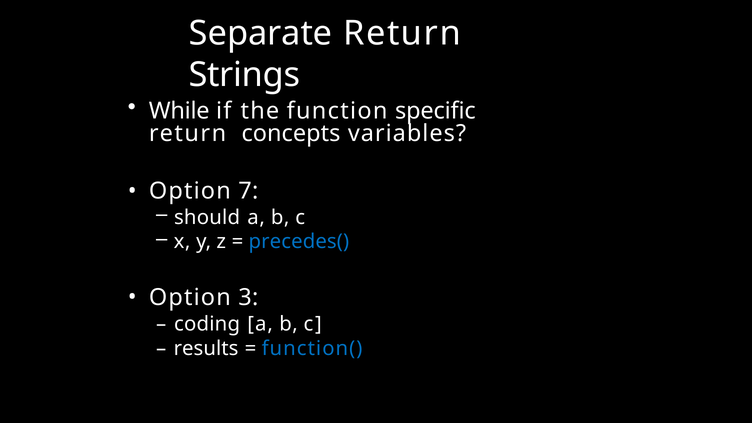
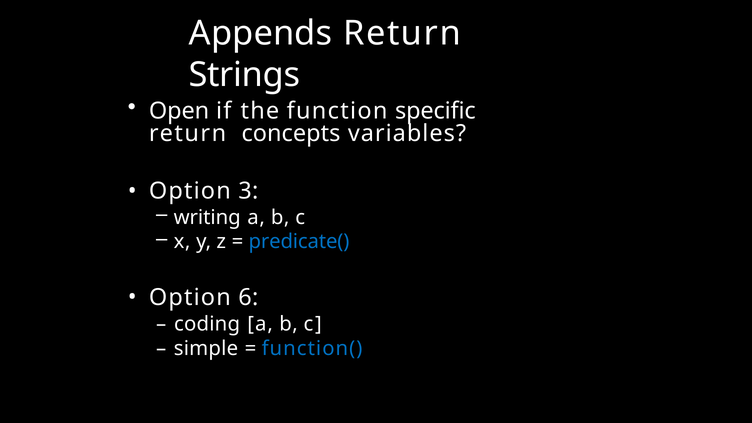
Separate: Separate -> Appends (261, 34)
While: While -> Open (179, 111)
7: 7 -> 3 (248, 191)
should: should -> writing (207, 217)
precedes(: precedes( -> predicate( (299, 242)
3: 3 -> 6 (248, 298)
results: results -> simple (206, 349)
